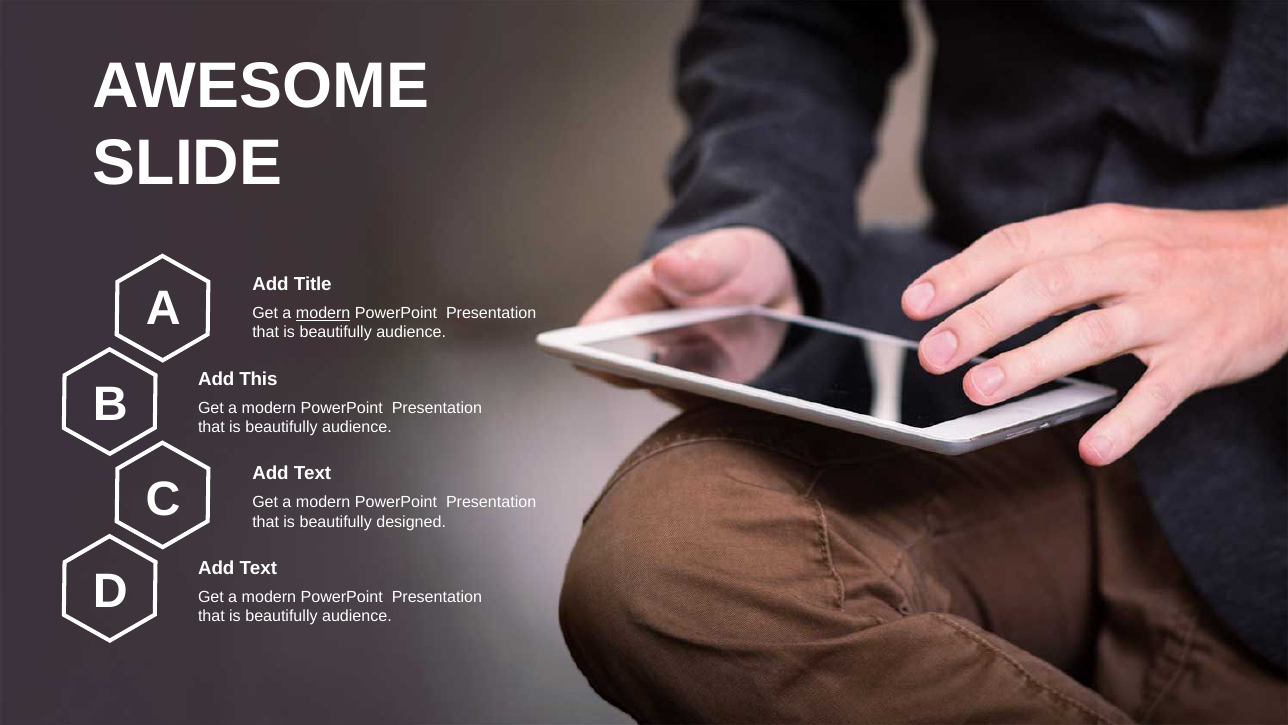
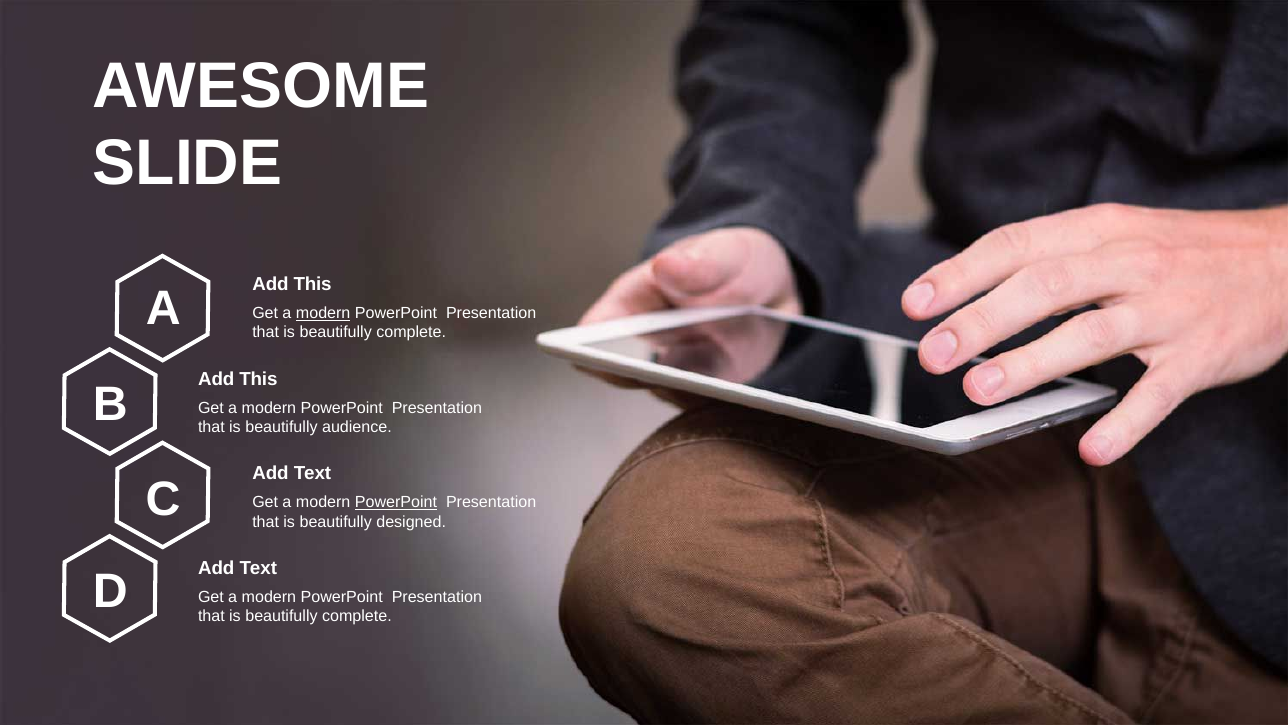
Title: Title -> This (313, 284)
audience: audience -> complete (411, 332)
PowerPoint underline: none -> present (396, 502)
audience: audience -> complete (357, 616)
